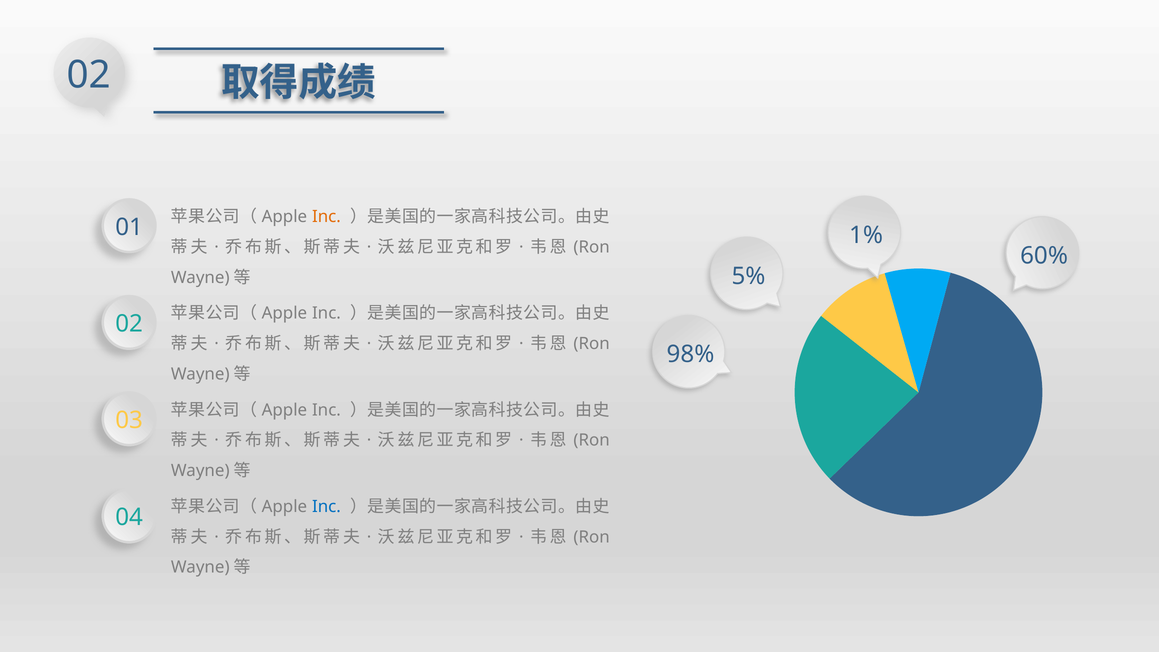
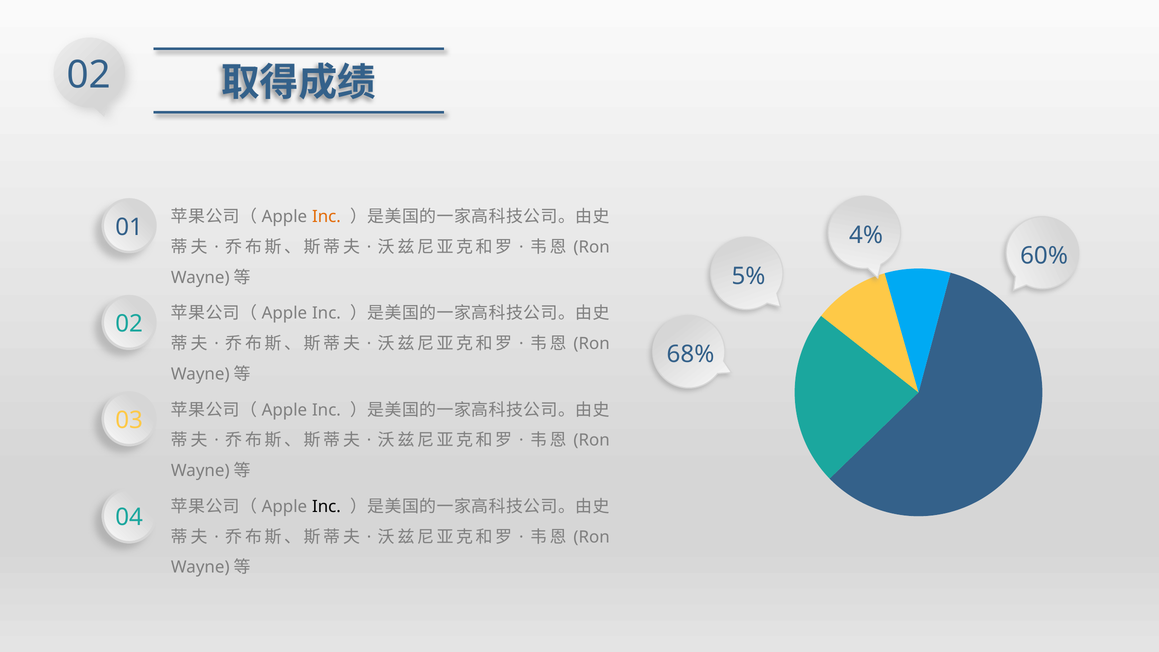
1%: 1% -> 4% (866, 235)
98%: 98% -> 68% (690, 354)
Inc colour: blue -> black (326, 506)
